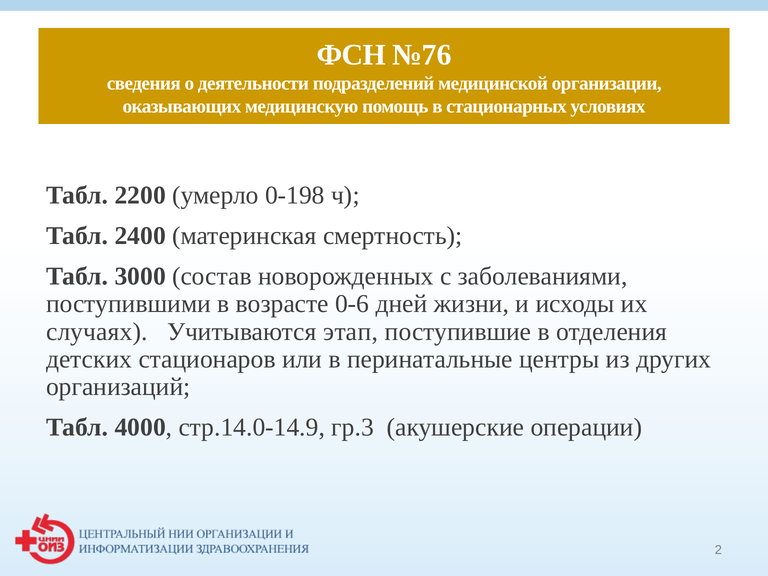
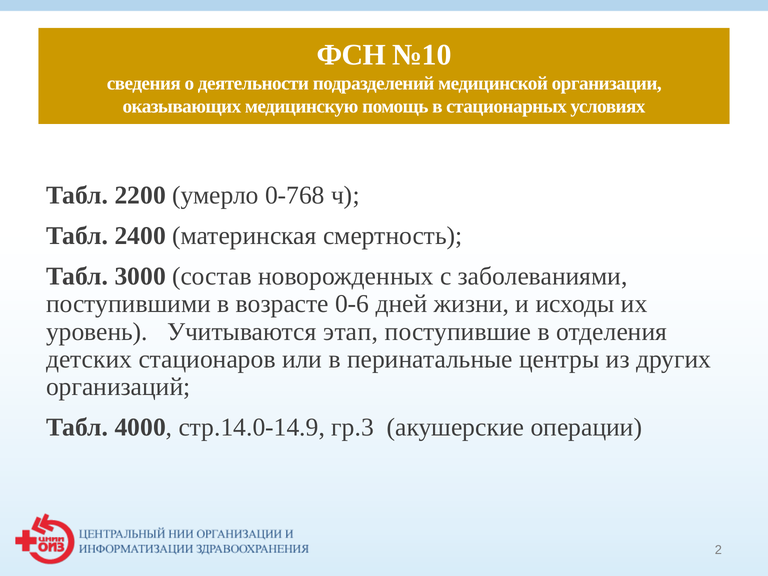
№76: №76 -> №10 (422, 55)
0-198: 0-198 -> 0-768 (295, 195)
случаях: случаях -> уровень (97, 332)
